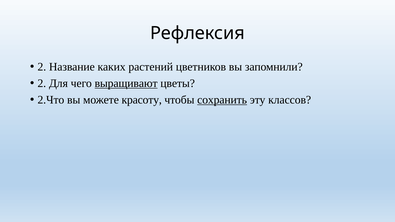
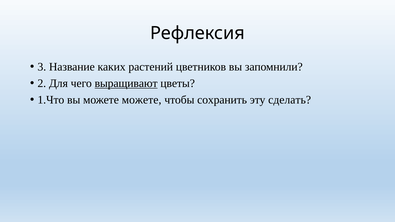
2: 2 -> 3 (42, 67)
2.Что: 2.Что -> 1.Что (51, 100)
можете красоту: красоту -> можете (142, 100)
сохранить underline: present -> none (222, 100)
классов: классов -> сделать (290, 100)
